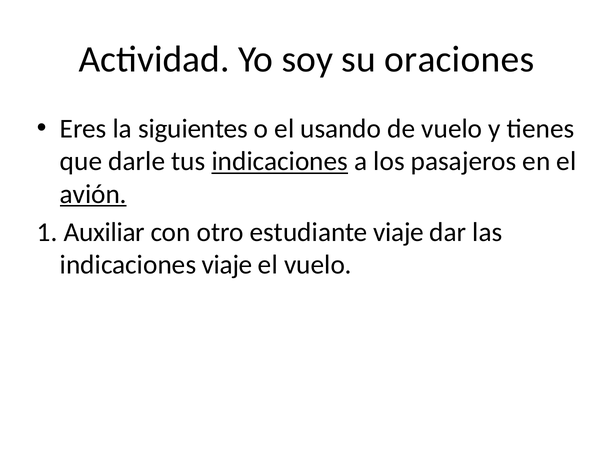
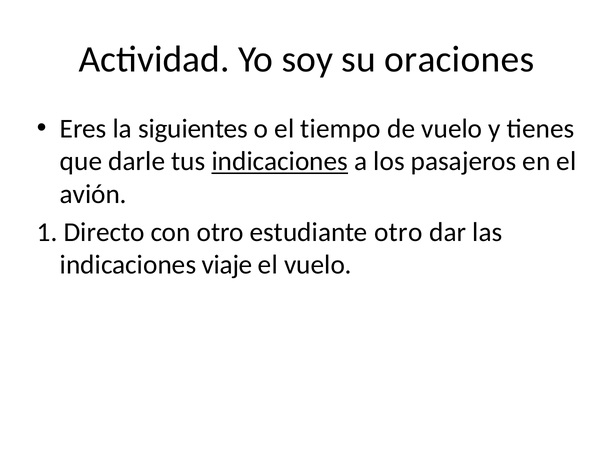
usando: usando -> tiempo (341, 129)
avión underline: present -> none (93, 194)
Auxiliar: Auxiliar -> Directo (104, 233)
estudiante viaje: viaje -> otro (398, 233)
